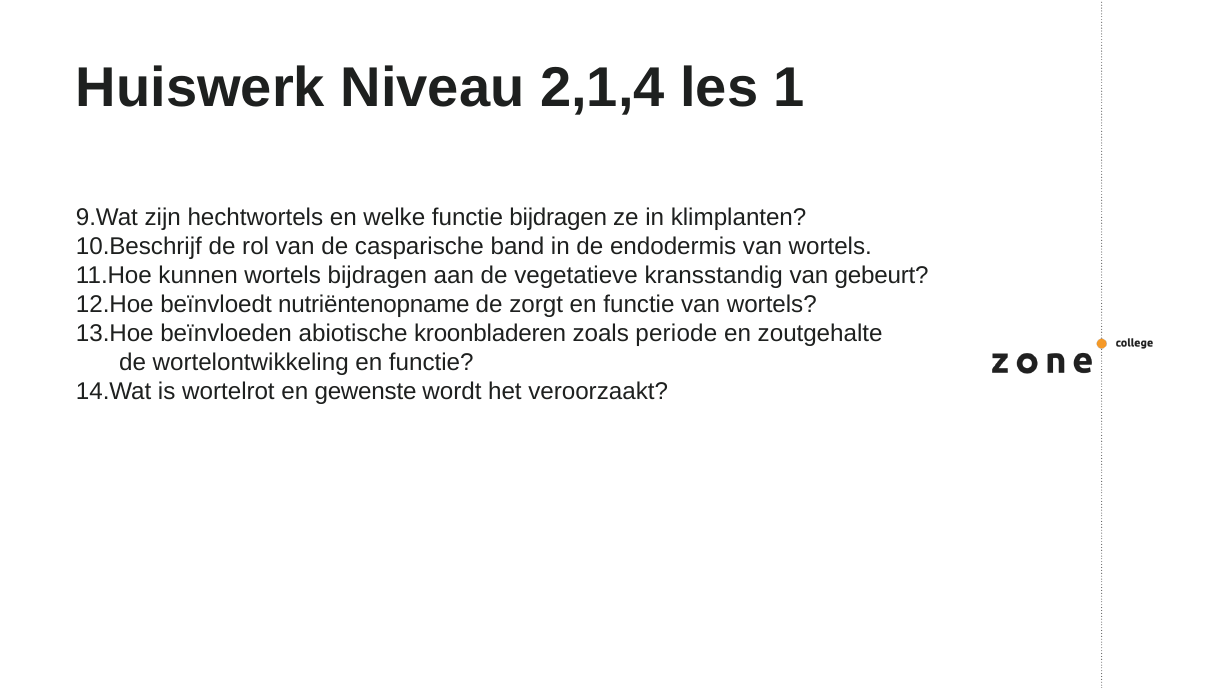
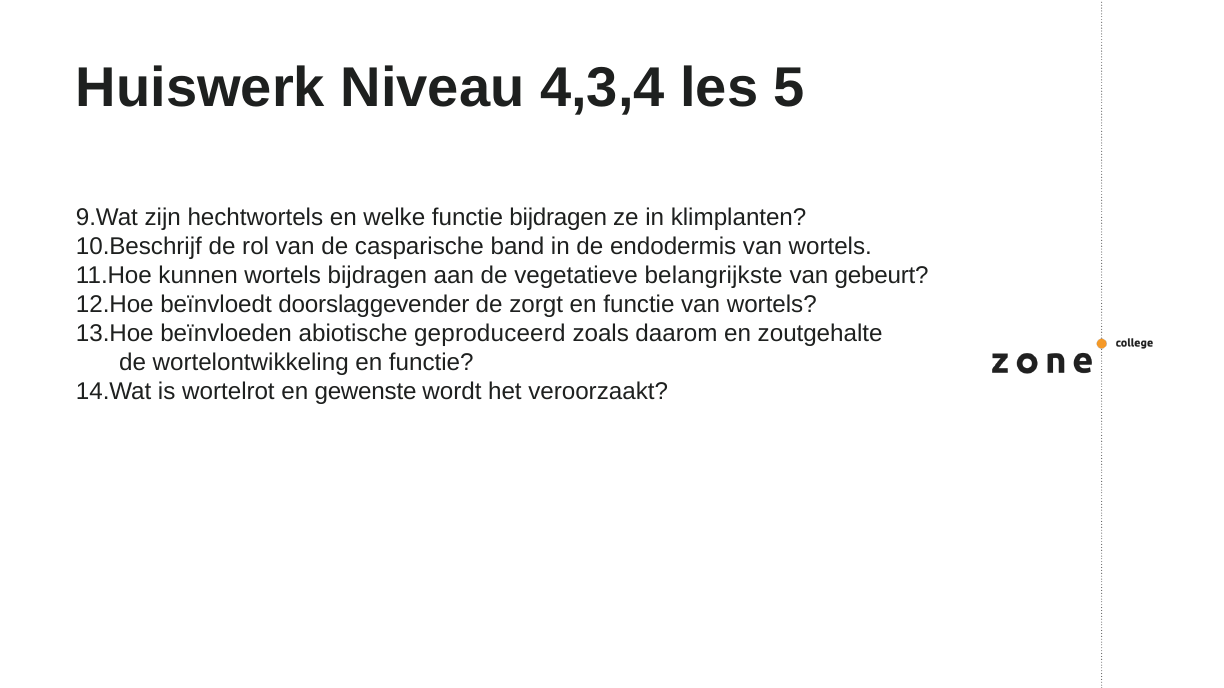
2,1,4: 2,1,4 -> 4,3,4 (602, 88)
1: 1 -> 5 (789, 88)
kransstandig: kransstandig -> belangrijkste (714, 275)
nutriëntenopname: nutriëntenopname -> doorslaggevender (374, 304)
kroonbladeren: kroonbladeren -> geproduceerd (490, 333)
periode: periode -> daarom (676, 333)
